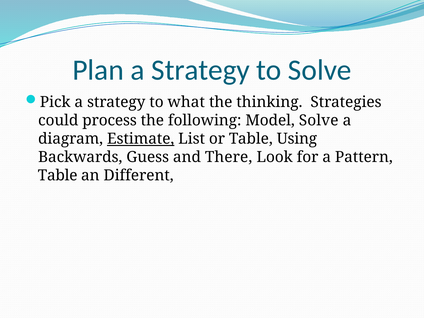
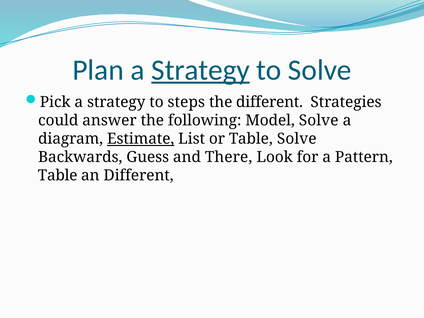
Strategy underline: none -> present (200, 70)
what: what -> steps (186, 102)
the thinking: thinking -> different (270, 102)
process: process -> answer (109, 120)
Table Using: Using -> Solve (297, 139)
